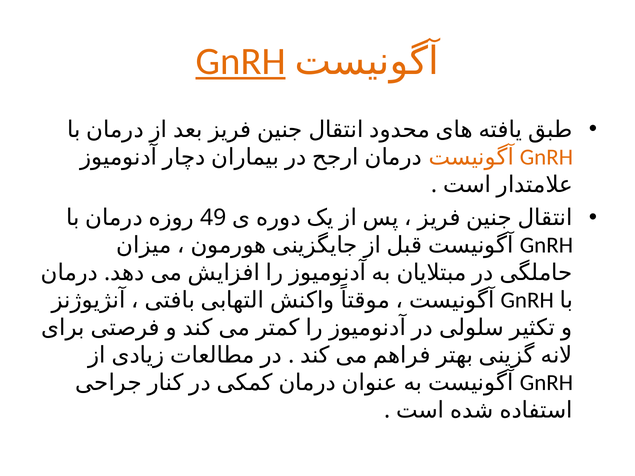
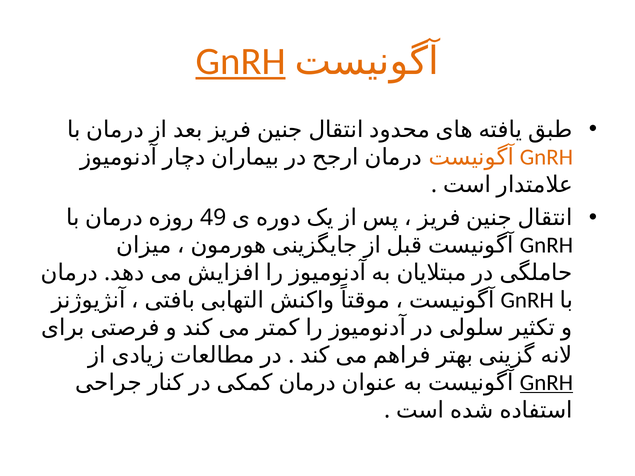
GnRH underline: none -> present (546, 383)
